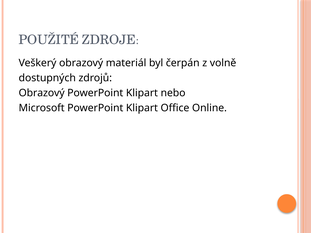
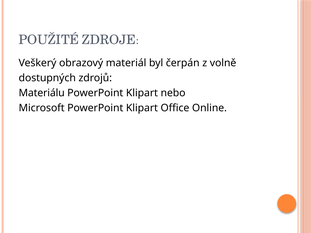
Obrazový: Obrazový -> Materiálu (42, 93)
